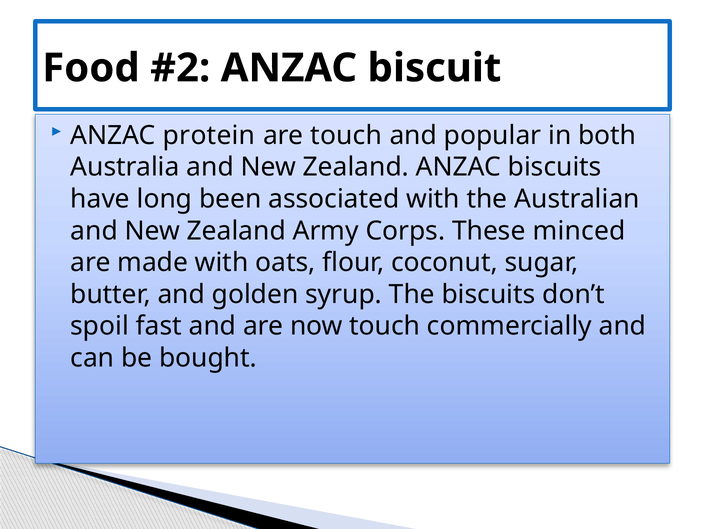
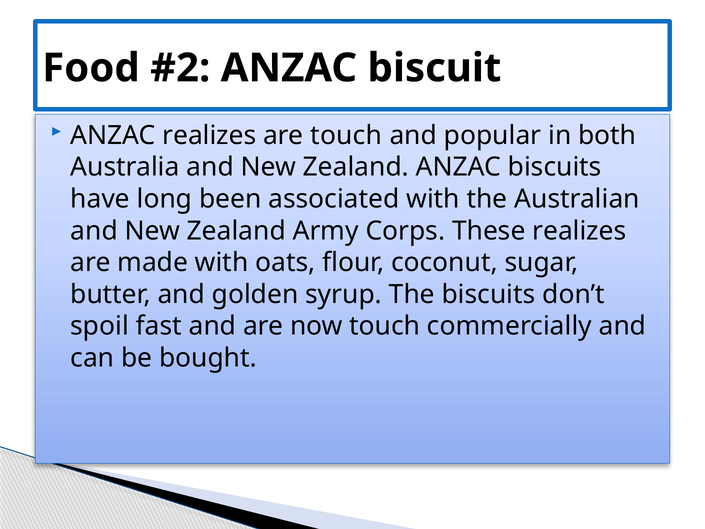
ANZAC protein: protein -> realizes (209, 135)
These minced: minced -> realizes (579, 231)
